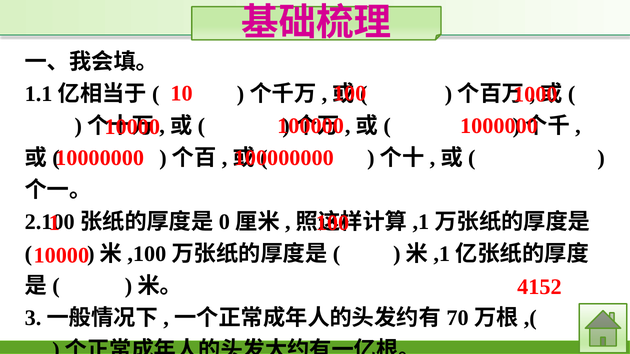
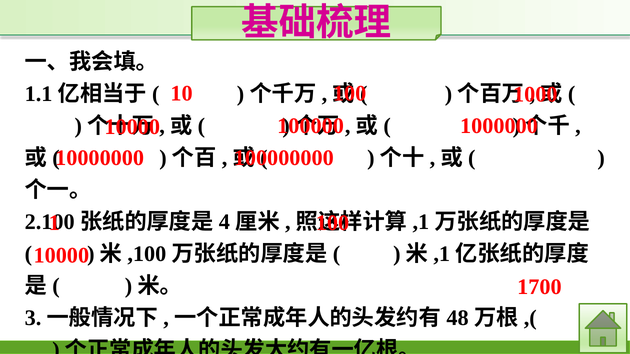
0: 0 -> 4 (224, 222)
4152: 4152 -> 1700 (539, 287)
70: 70 -> 48 (458, 318)
